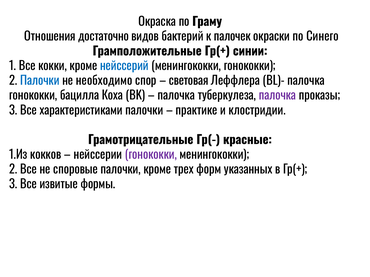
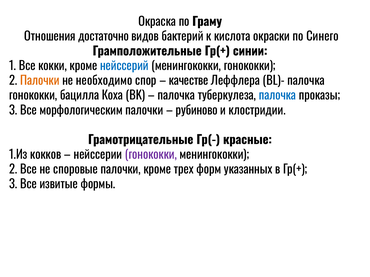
палочек: палочек -> кислота (232, 37)
Палочки colour: blue -> orange (40, 81)
световая: световая -> качестве (189, 81)
палочка colour: purple -> blue (277, 96)
характеристиками: характеристиками -> морфологическим (81, 111)
практике: практике -> рубиново (197, 111)
